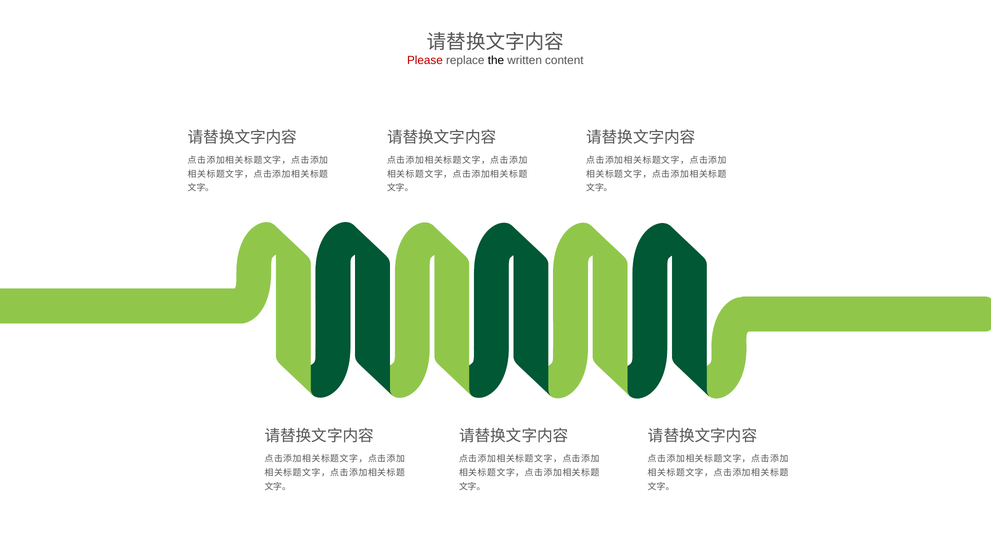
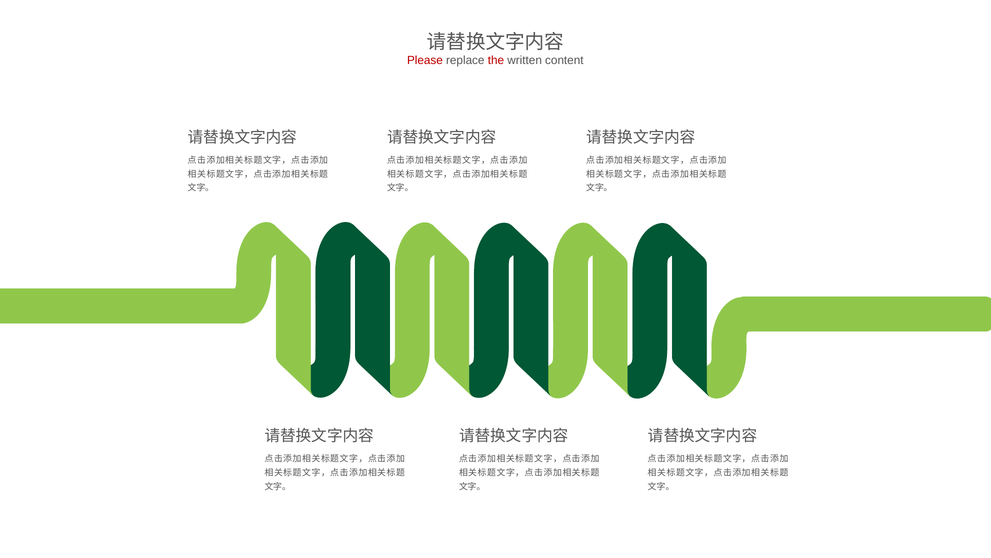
the colour: black -> red (496, 60)
